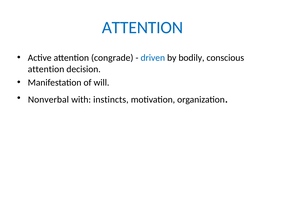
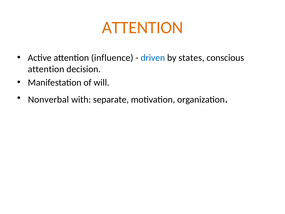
ATTENTION colour: blue -> orange (142, 28)
congrade: congrade -> influence (112, 58)
bodily: bodily -> states (191, 58)
instincts: instincts -> separate (111, 99)
